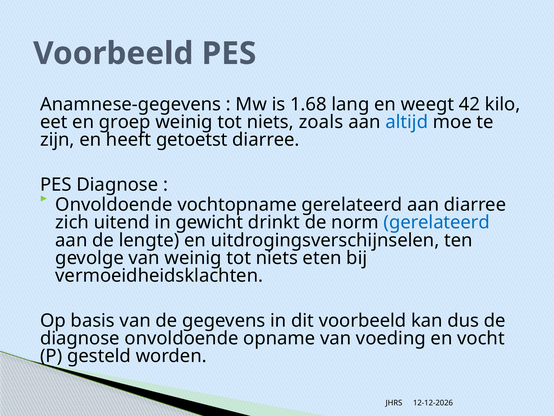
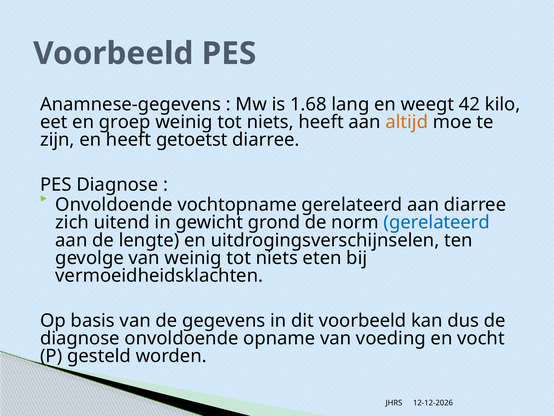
niets zoals: zoals -> heeft (321, 122)
altijd colour: blue -> orange (407, 122)
drinkt: drinkt -> grond (274, 222)
